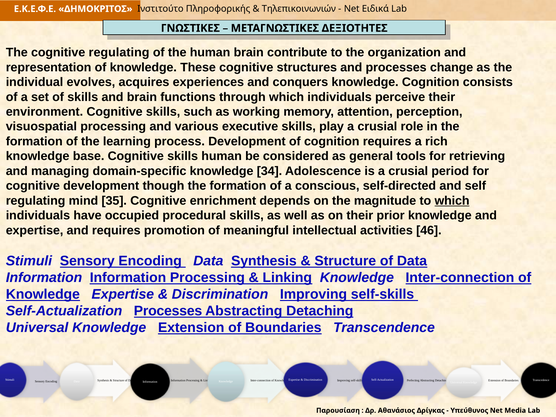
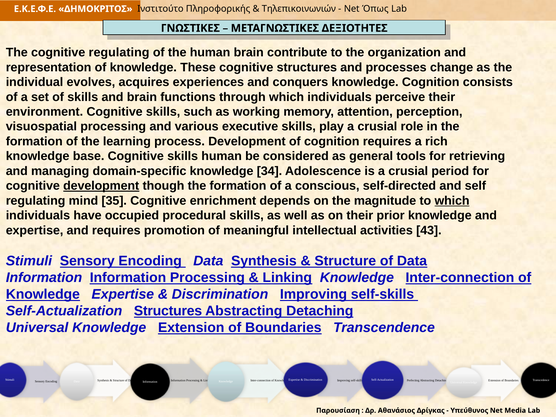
Ειδικά: Ειδικά -> Όπως (375, 9)
development underline: none -> present (101, 186)
46: 46 -> 43 (429, 230)
Self-Actualization Processes: Processes -> Structures (168, 311)
